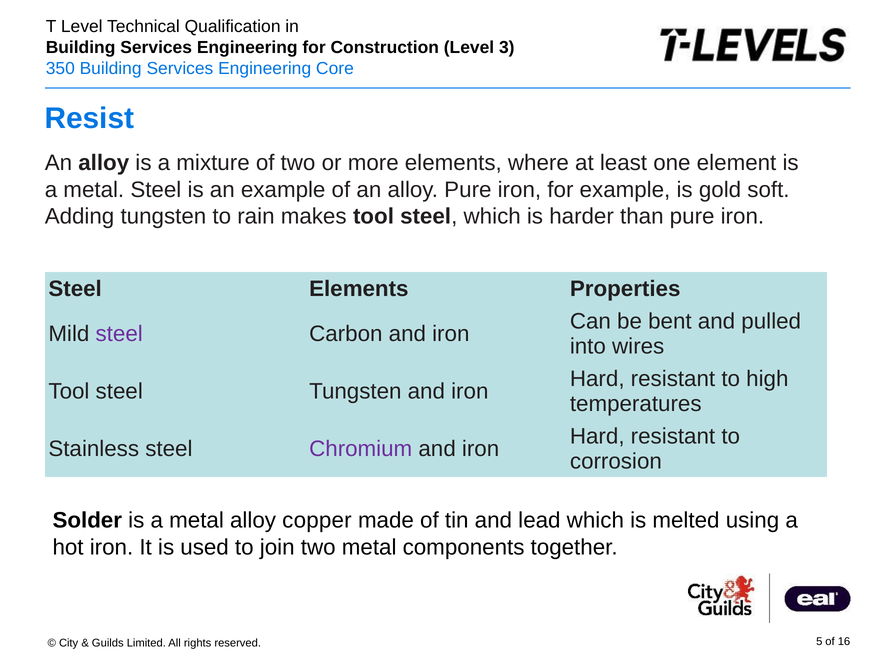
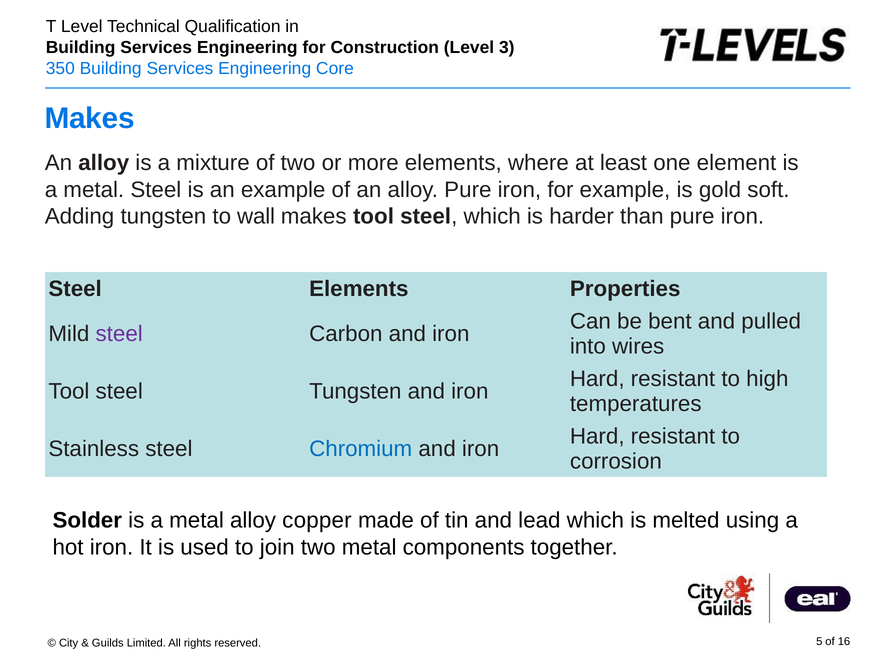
Resist: Resist -> Makes (90, 119)
rain: rain -> wall (256, 217)
Chromium colour: purple -> blue (361, 449)
